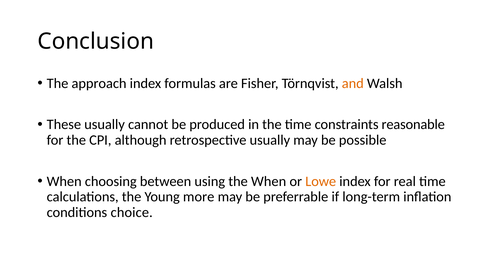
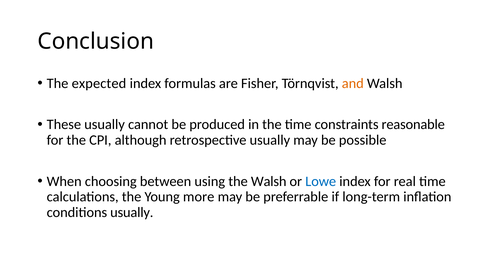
approach: approach -> expected (99, 83)
the When: When -> Walsh (269, 181)
Lowe colour: orange -> blue (321, 181)
conditions choice: choice -> usually (132, 212)
